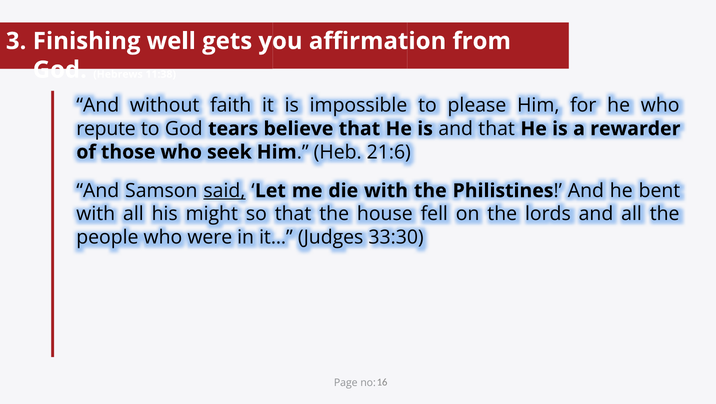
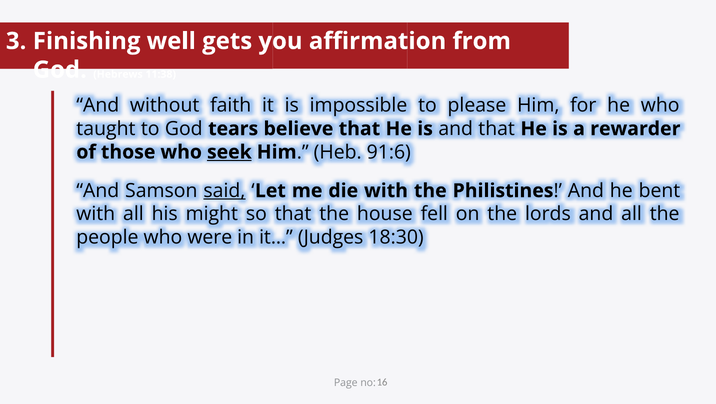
repute: repute -> taught (106, 129)
seek underline: none -> present (229, 152)
21:6: 21:6 -> 91:6 (389, 152)
33:30: 33:30 -> 18:30 (396, 237)
